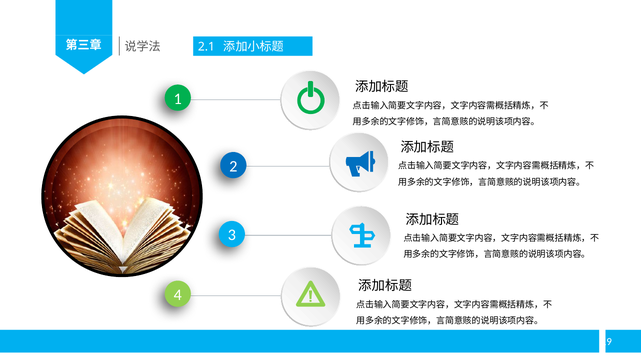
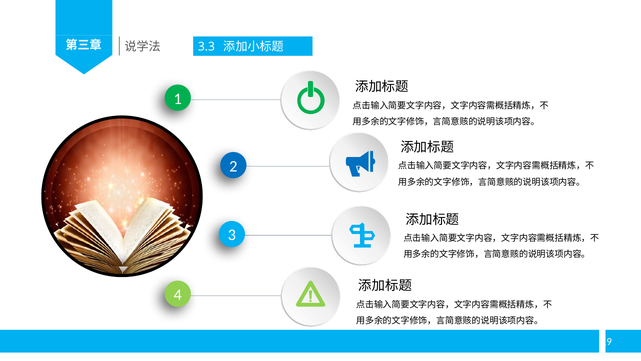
2.1: 2.1 -> 3.3 (206, 47)
